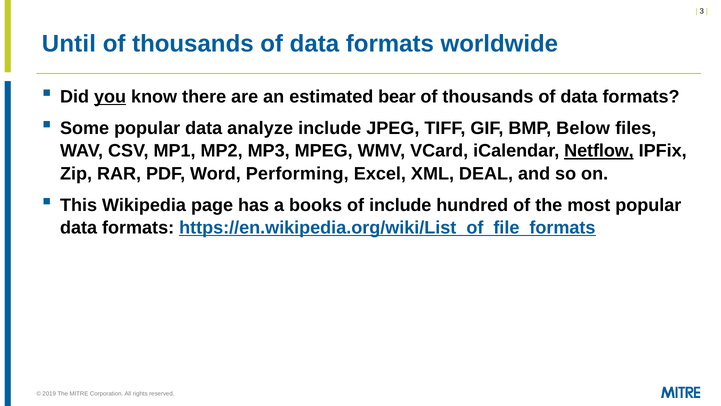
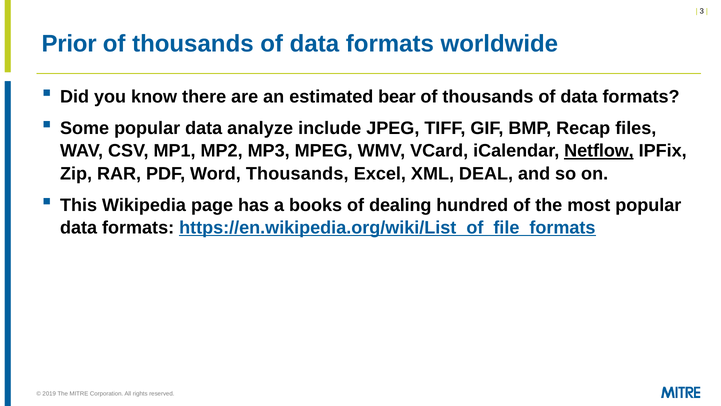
Until: Until -> Prior (69, 44)
you underline: present -> none (110, 97)
Below: Below -> Recap (583, 128)
Word Performing: Performing -> Thousands (297, 173)
of include: include -> dealing (400, 205)
